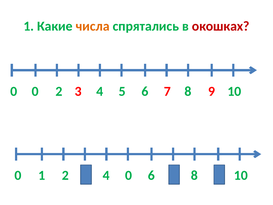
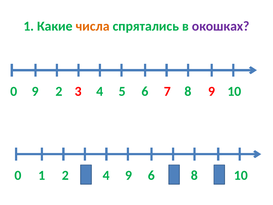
окошках colour: red -> purple (221, 26)
0 0: 0 -> 9 (35, 91)
4 0: 0 -> 9 (129, 175)
